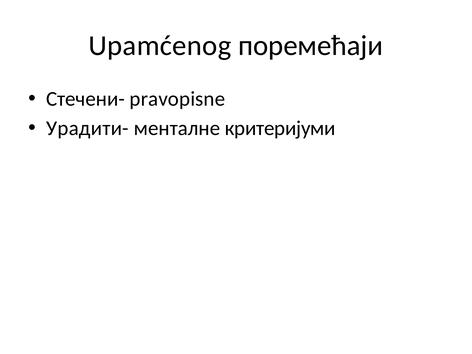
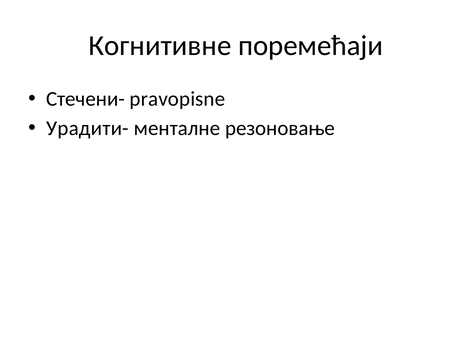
Upamćenog: Upamćenog -> Когнитивне (160, 46)
критеријуми: критеријуми -> резоновање (280, 128)
